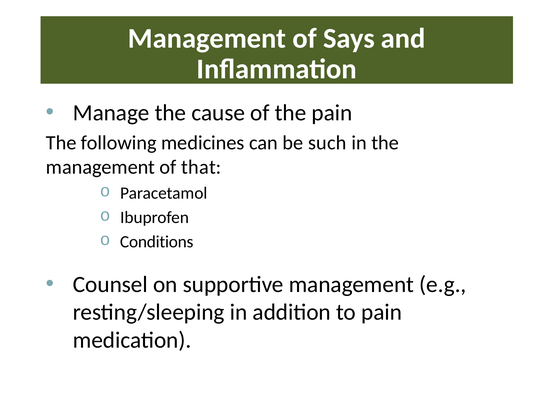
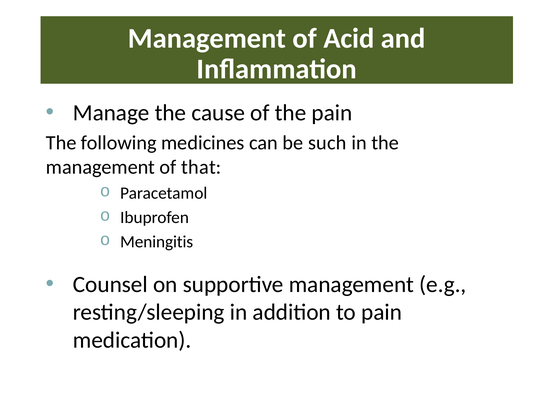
Says: Says -> Acid (349, 38)
Conditions: Conditions -> Meningitis (157, 242)
